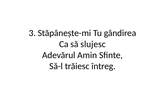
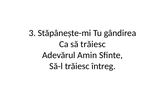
să slujesc: slujesc -> trăiesc (93, 44)
